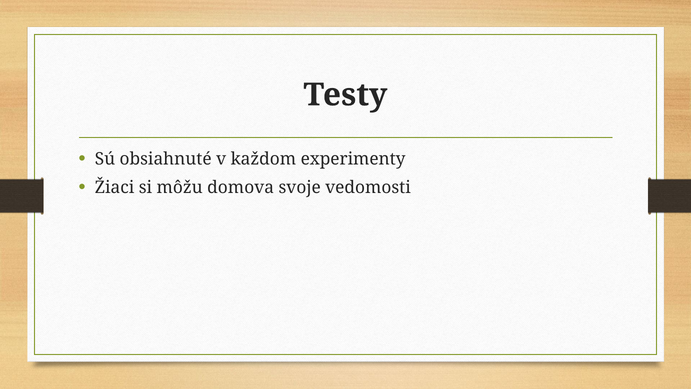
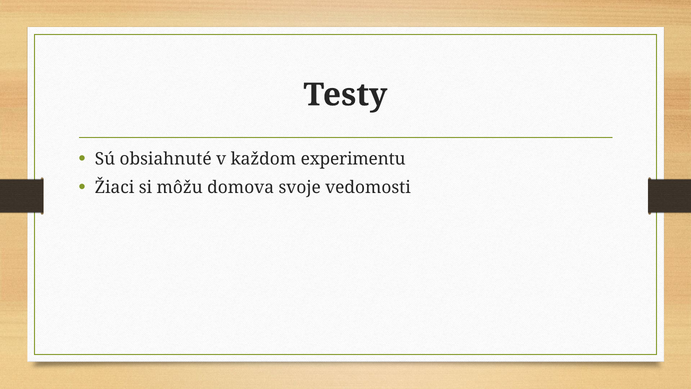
experimenty: experimenty -> experimentu (353, 159)
